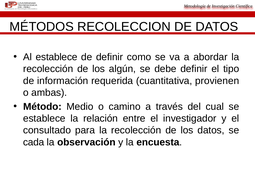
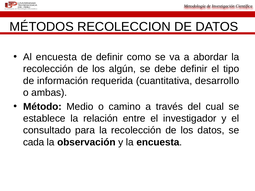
Al establece: establece -> encuesta (56, 57)
provienen: provienen -> desarrollo (217, 81)
